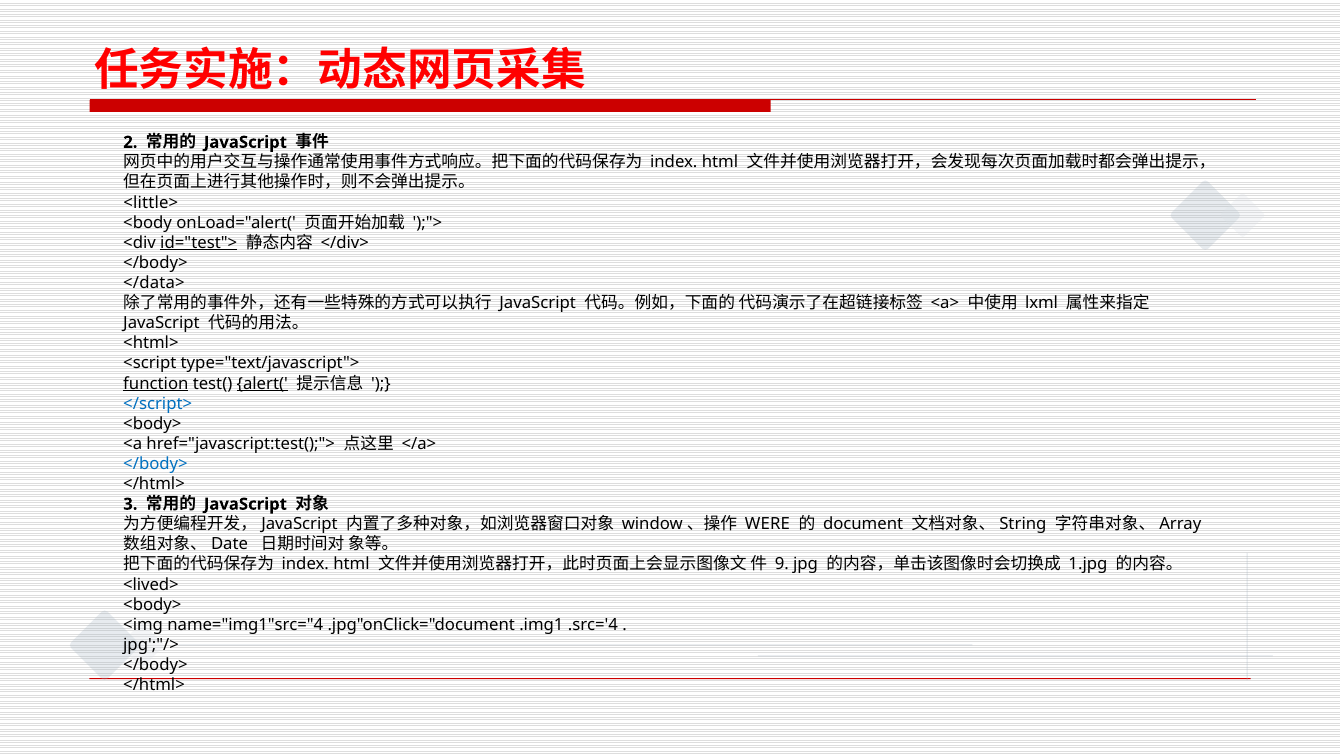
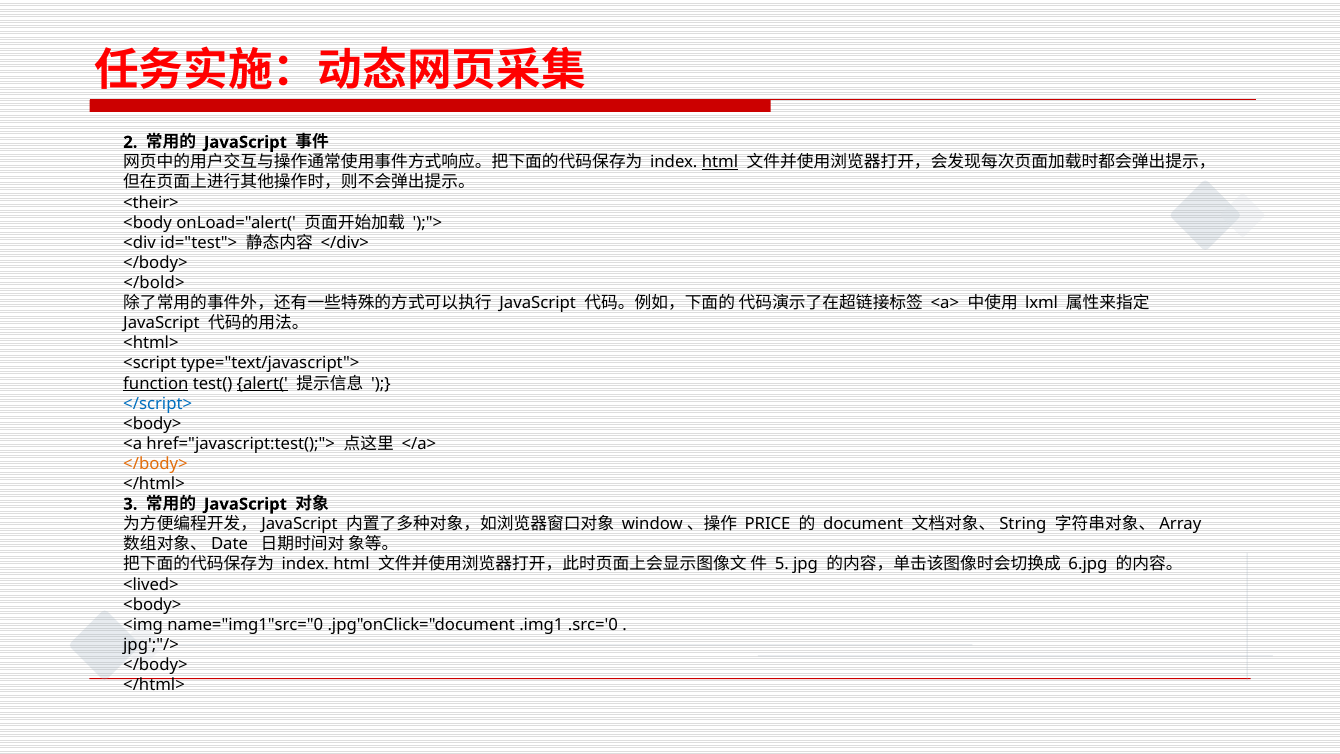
html underline: none -> present (720, 162)
<little>: <little> -> <their> (151, 202)
id="test"> underline: present -> none (199, 243)
</data>: </data> -> </bold> (154, 283)
</body> colour: blue -> orange (155, 464)
WERE: WERE -> PRICE (768, 524)
9: 9 -> 5 (782, 564)
1.jpg: 1.jpg -> 6.jpg (1088, 564)
name="img1"src="4: name="img1"src="4 -> name="img1"src="0 (245, 625)
.src='4: .src='4 -> .src='0 (593, 625)
